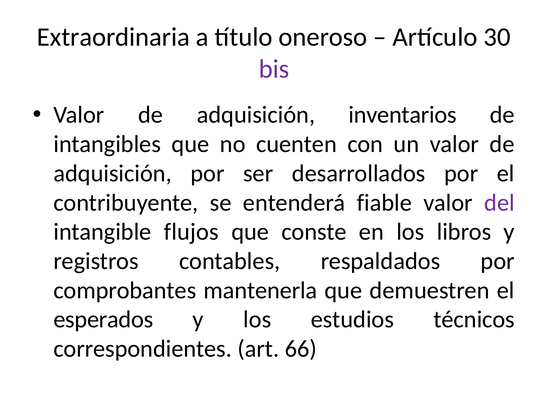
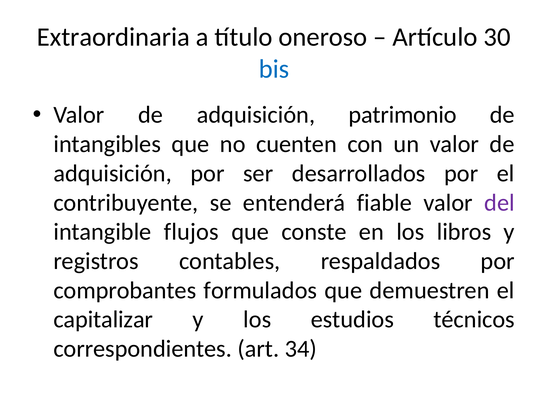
bis colour: purple -> blue (274, 69)
inventarios: inventarios -> patrimonio (403, 115)
mantenerla: mantenerla -> formulados (260, 290)
esperados: esperados -> capitalizar (103, 320)
66: 66 -> 34 (301, 349)
